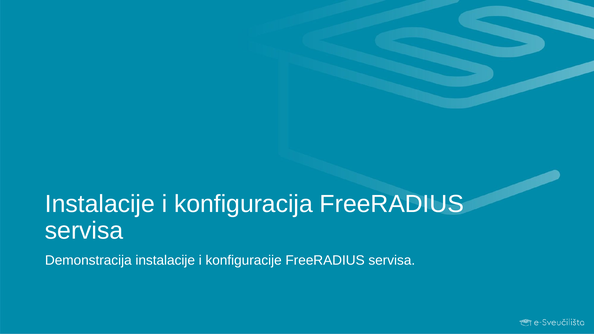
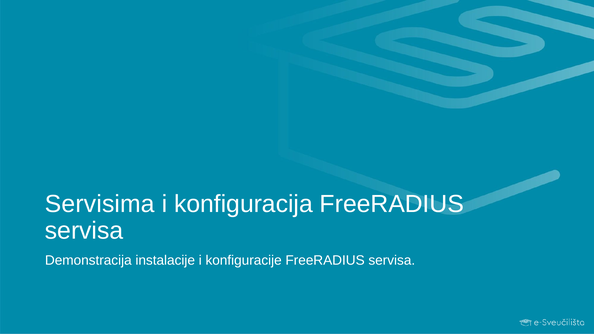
Instalacije: Instalacije -> Servisima (100, 204)
